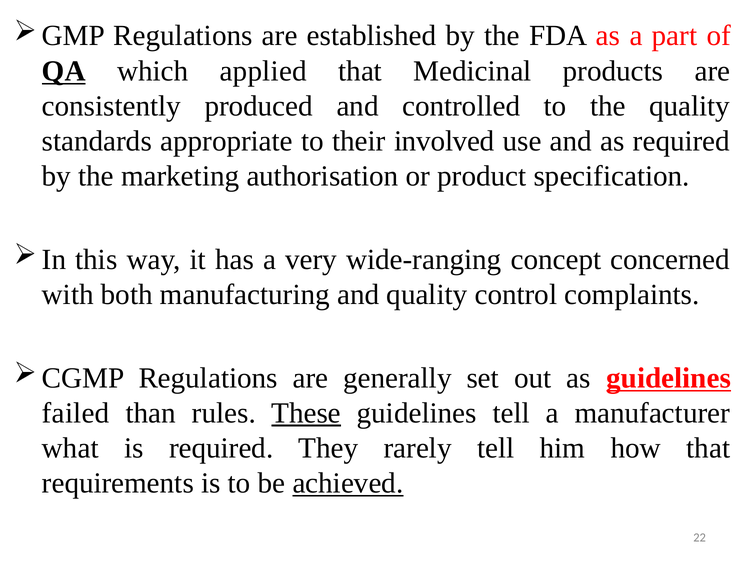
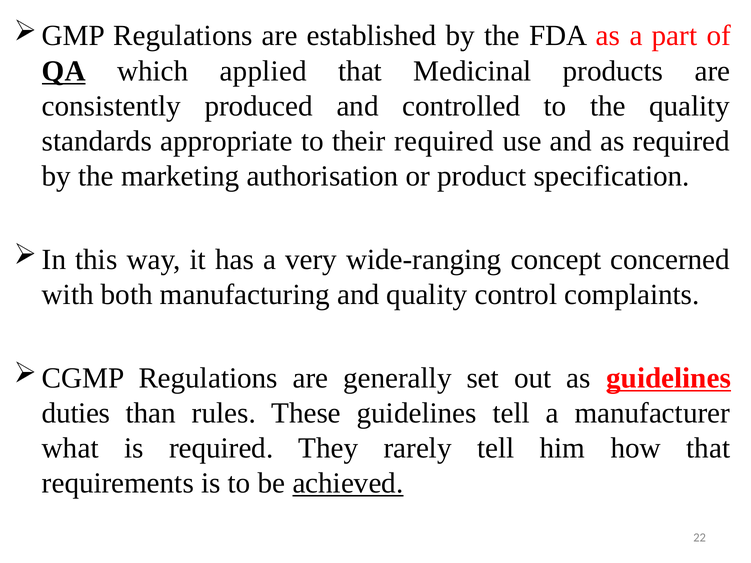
their involved: involved -> required (444, 141)
failed: failed -> duties (76, 413)
These underline: present -> none (306, 413)
